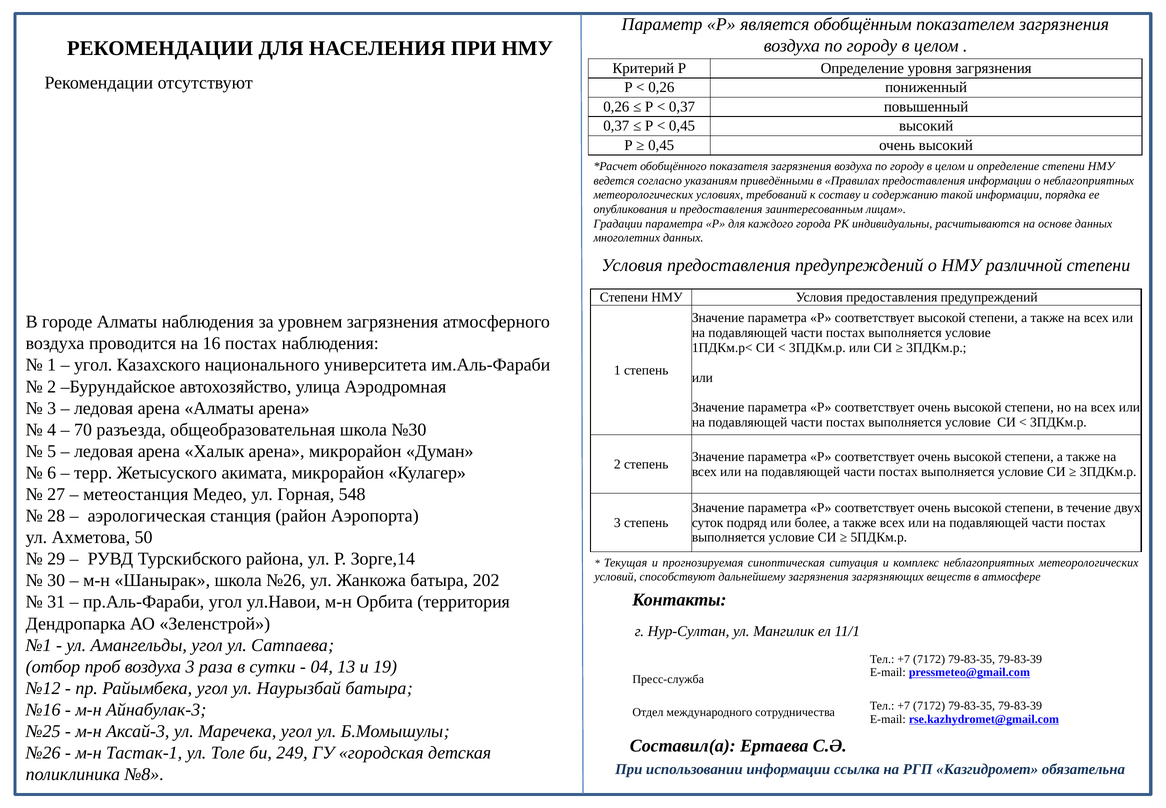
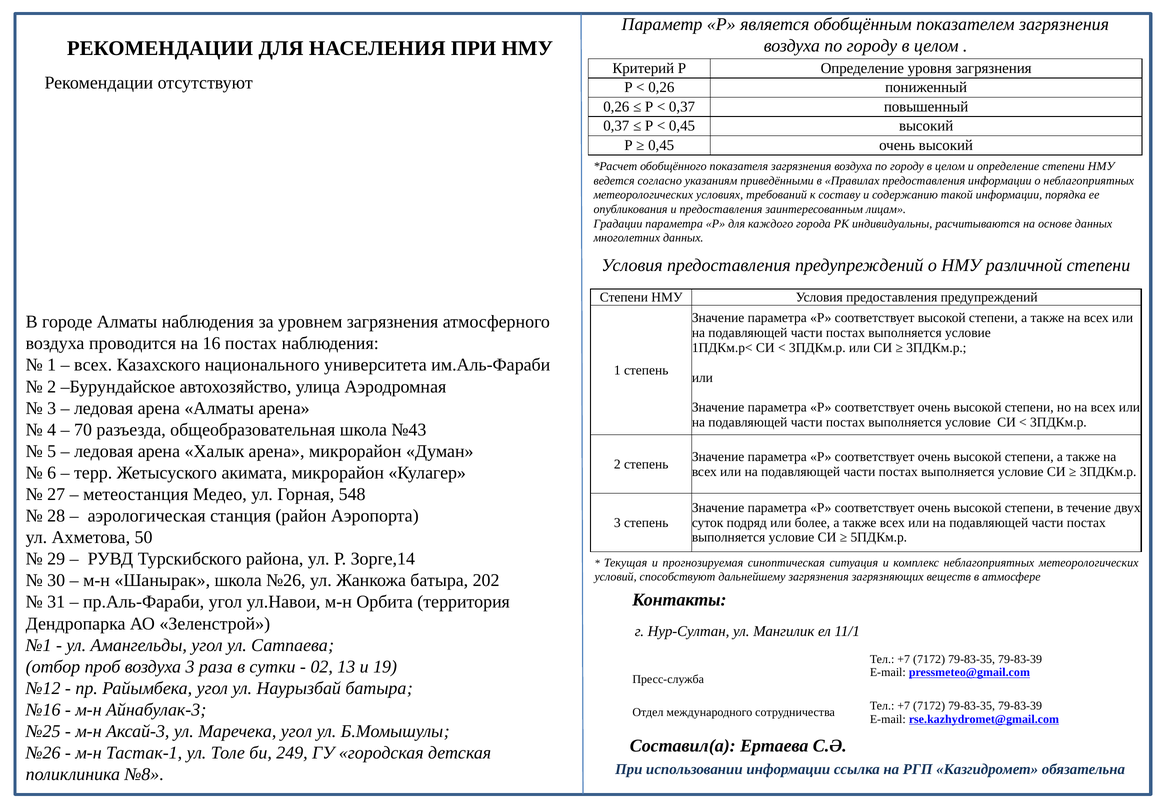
угол: угол -> всех (93, 365)
№30: №30 -> №43 (409, 429)
04: 04 -> 02 (322, 666)
